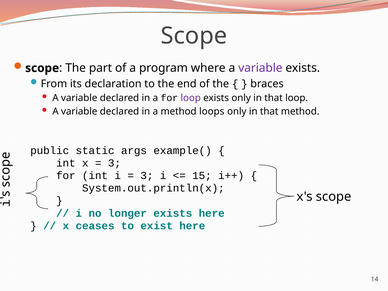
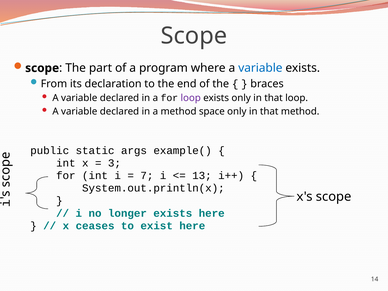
variable colour: purple -> blue (260, 68)
loops: loops -> space (212, 111)
3: 3 -> 7 (147, 176)
15: 15 -> 13 (202, 176)
